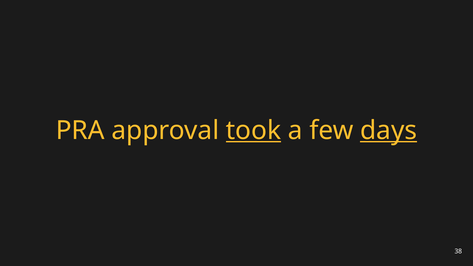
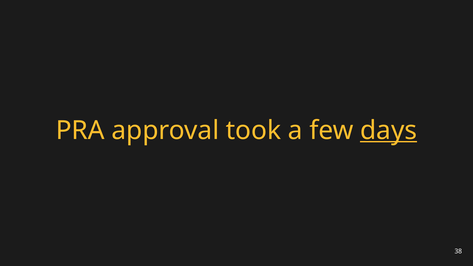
took underline: present -> none (253, 130)
